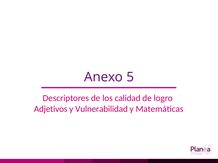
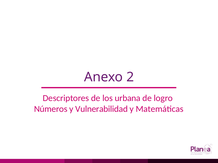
5: 5 -> 2 (130, 77)
calidad: calidad -> urbana (128, 98)
Adjetivos: Adjetivos -> Números (51, 109)
